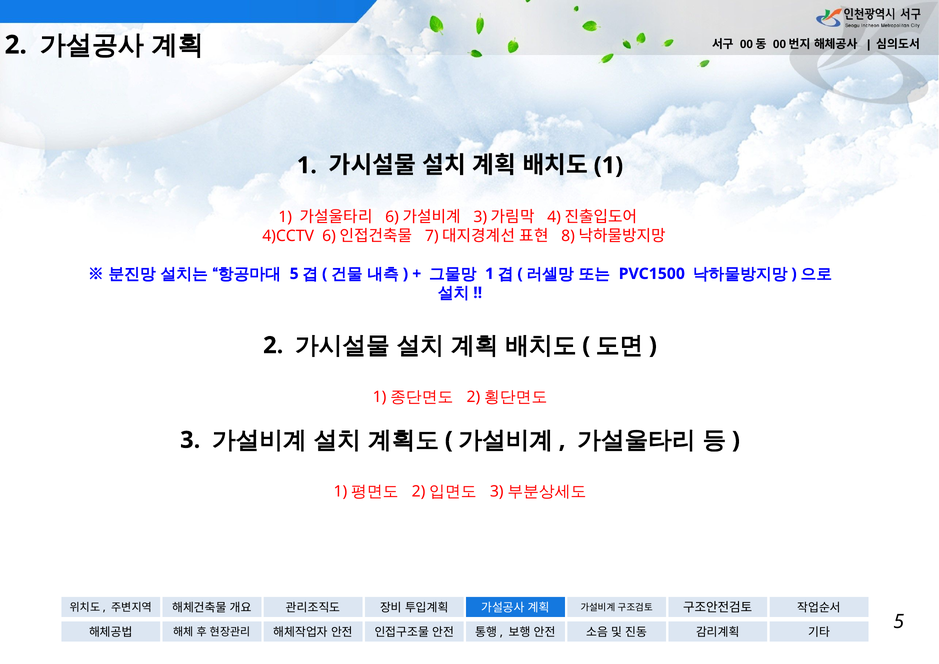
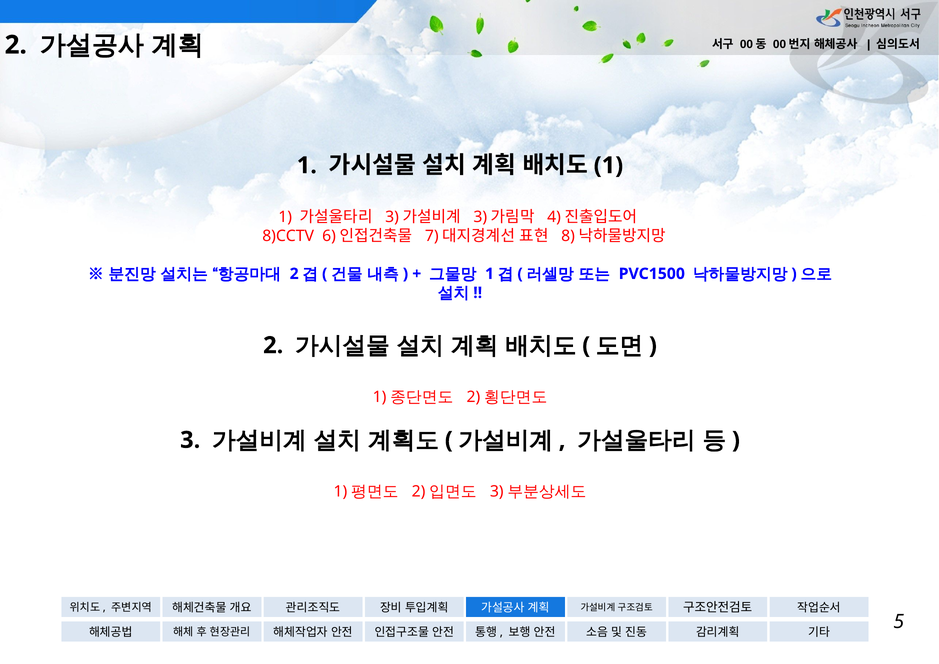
6: 6 -> 3 (392, 217)
4)CCTV: 4)CCTV -> 8)CCTV (288, 236)
5: 5 -> 2 (294, 274)
